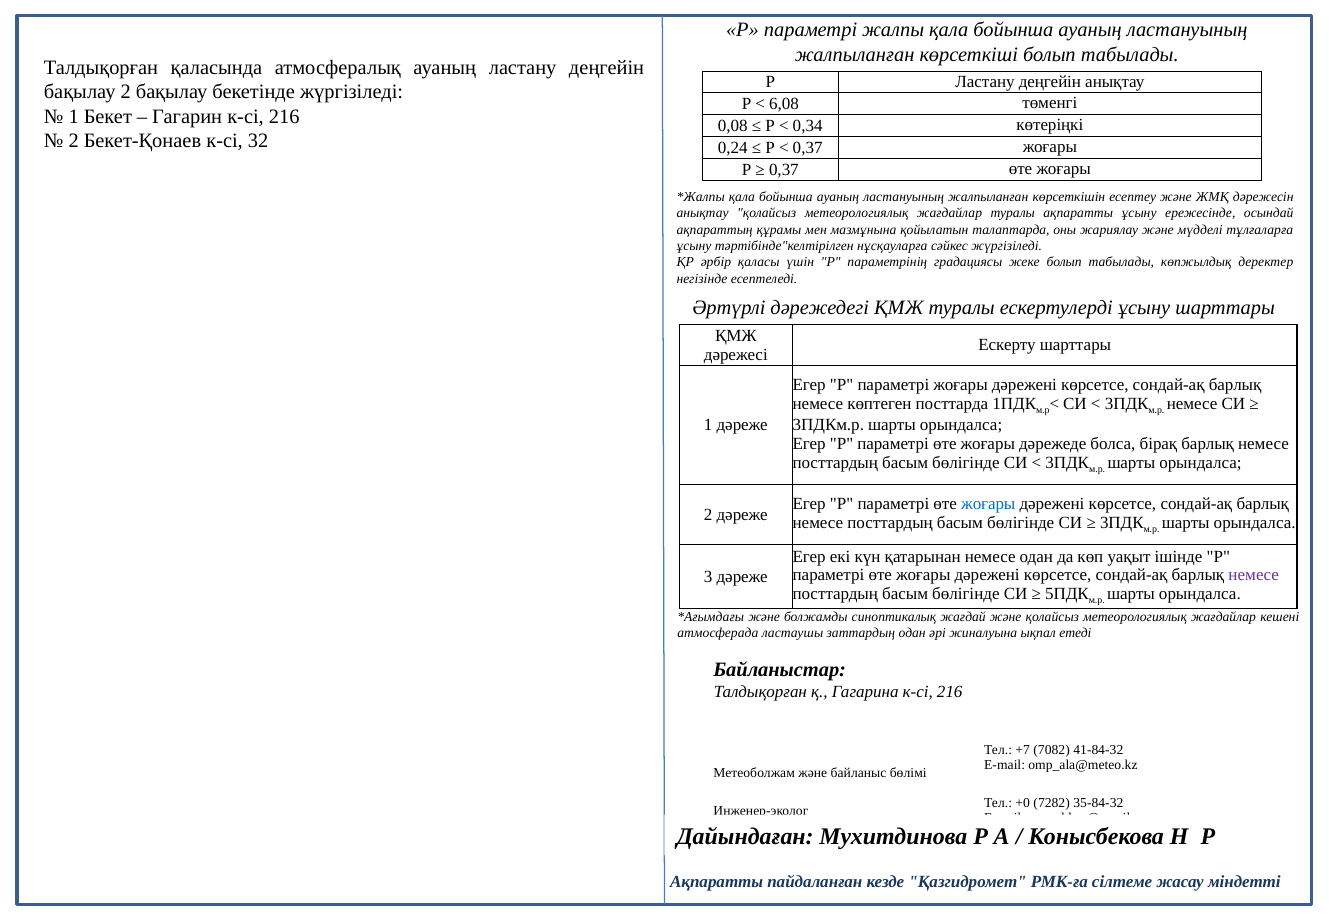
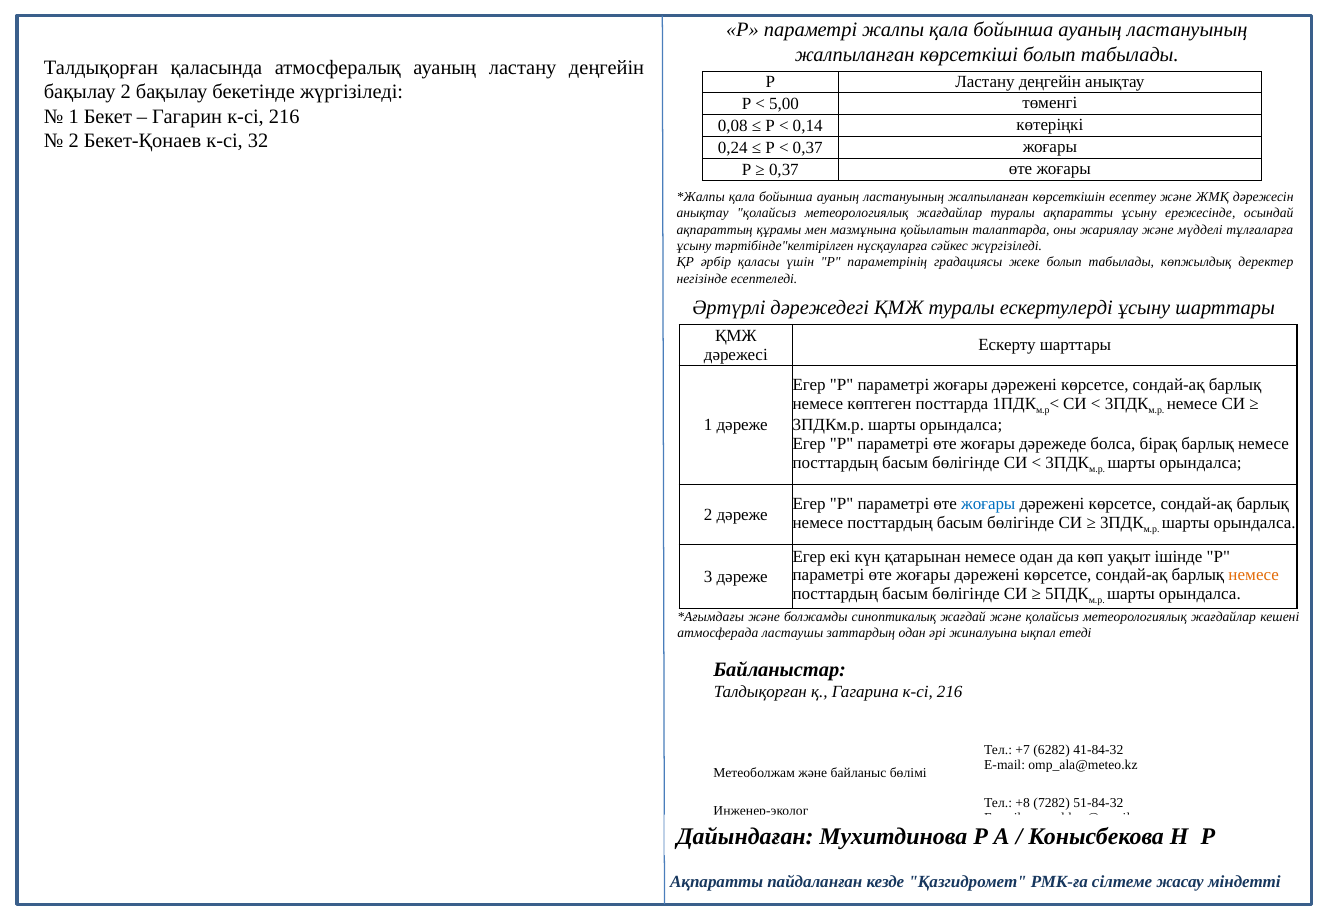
6,08: 6,08 -> 5,00 (784, 104)
0,34: 0,34 -> 0,14 (808, 126)
немесе colour: purple -> orange (1254, 575)
7082: 7082 -> 6282 (1052, 750)
+0: +0 -> +8 (1023, 803)
35-84-32: 35-84-32 -> 51-84-32 (1098, 803)
